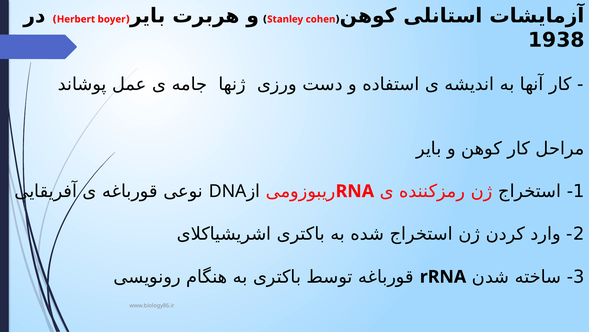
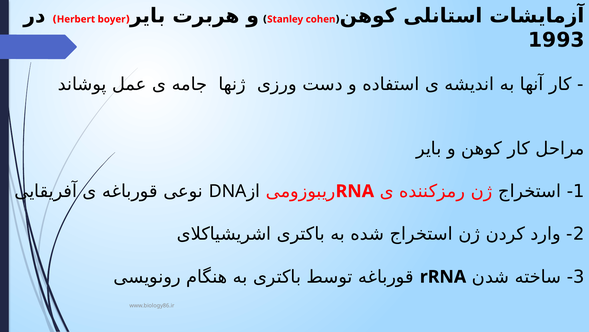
1938: 1938 -> 1993 (556, 40)
